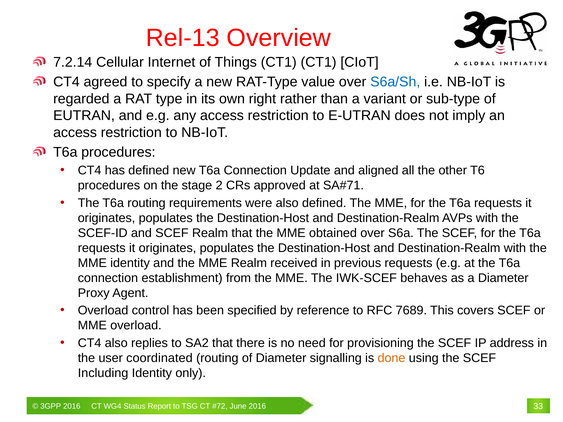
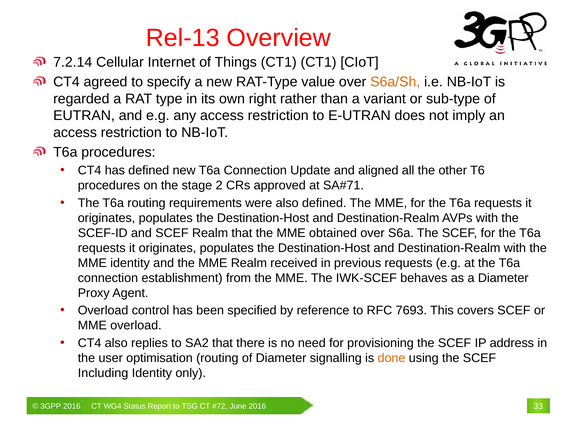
S6a/Sh colour: blue -> orange (395, 82)
7689: 7689 -> 7693 (411, 311)
coordinated: coordinated -> optimisation (160, 358)
